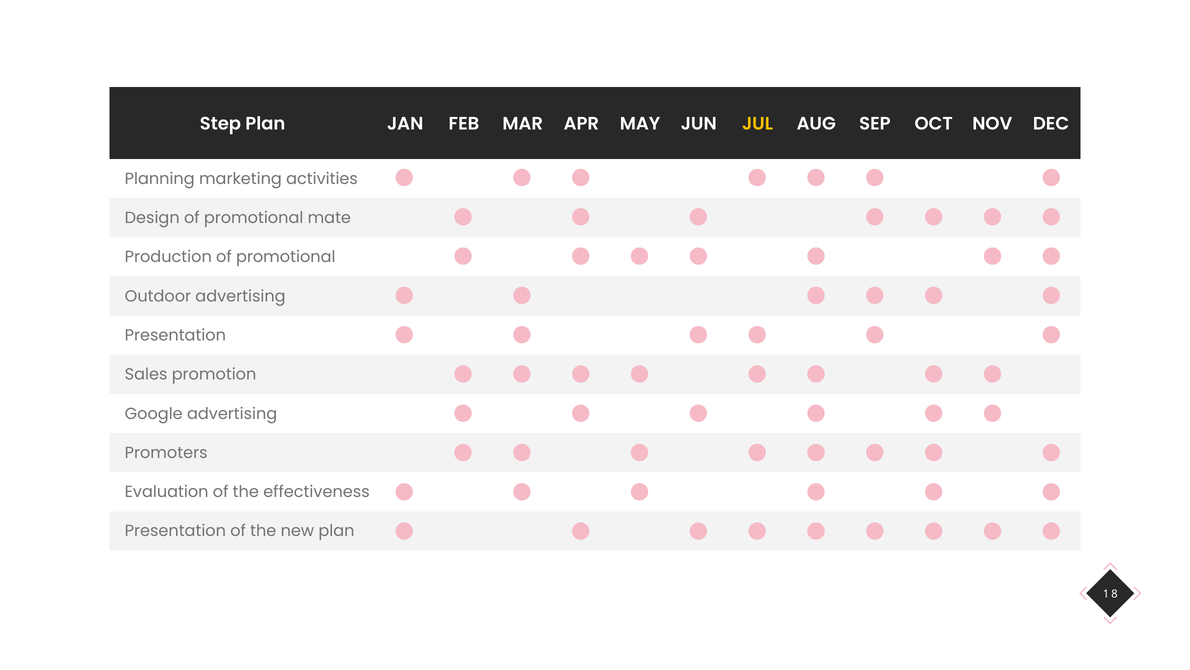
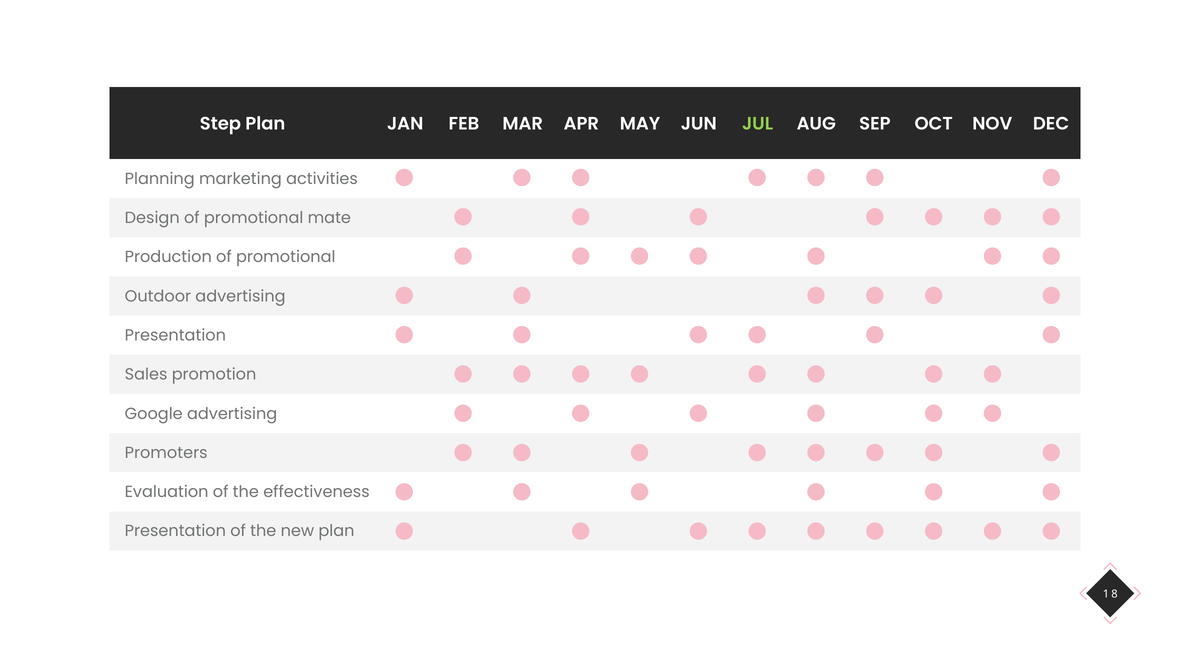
JUL colour: yellow -> light green (758, 124)
